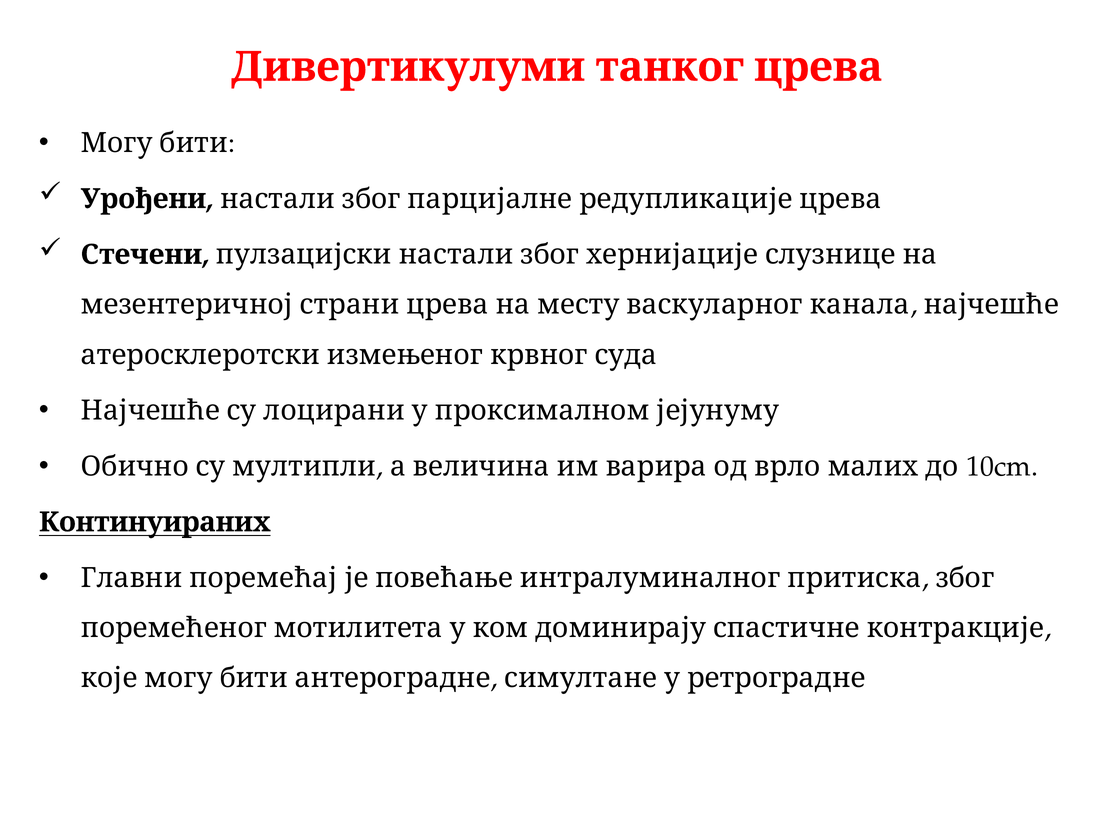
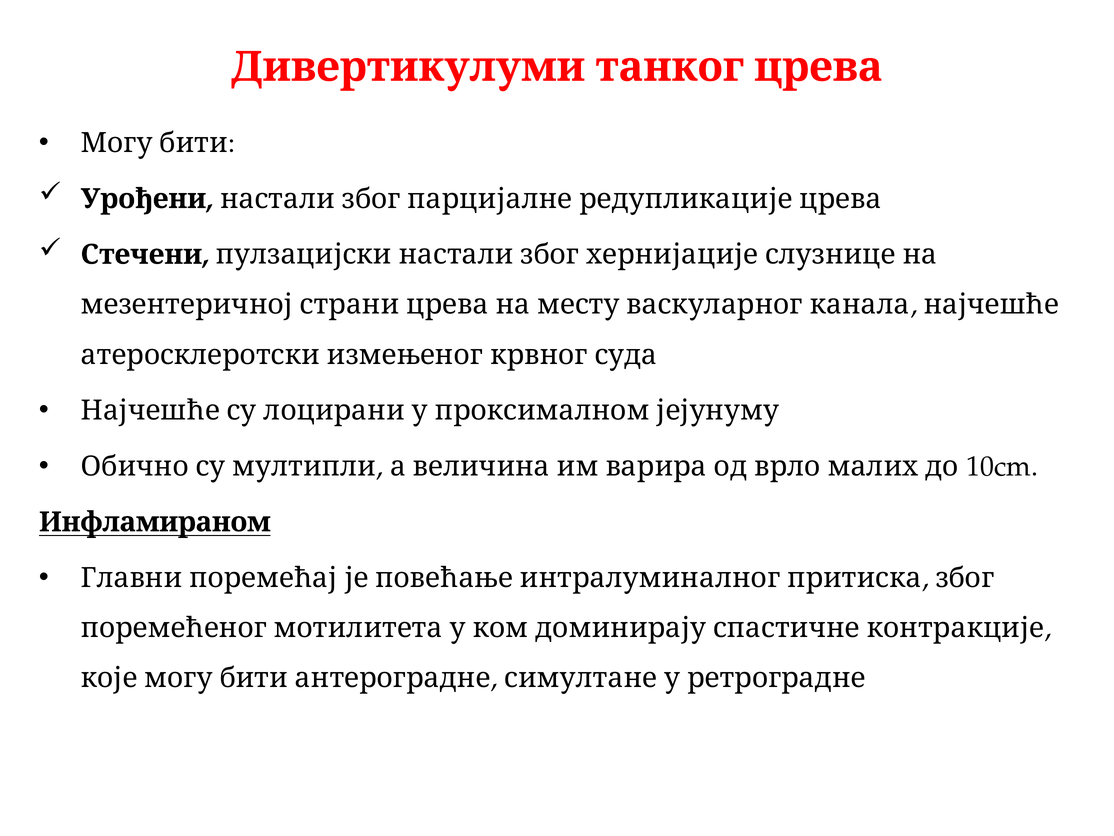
Континуираних: Континуираних -> Инфламираном (155, 522)
